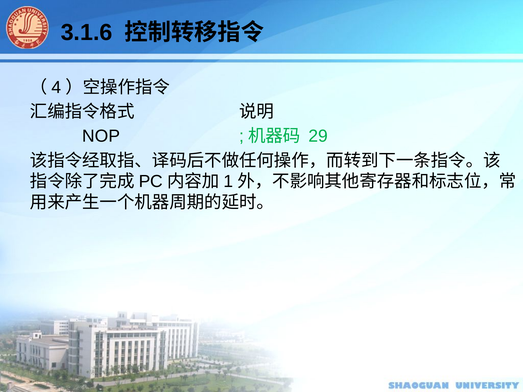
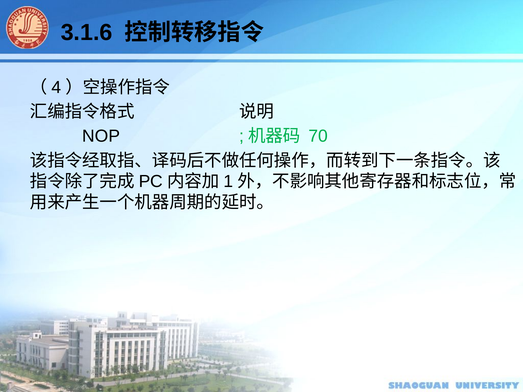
29: 29 -> 70 (318, 136)
